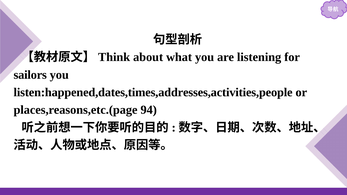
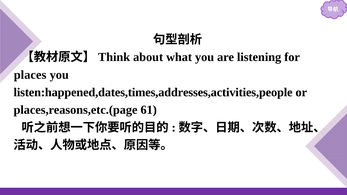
sailors: sailors -> places (30, 75)
94: 94 -> 61 (149, 110)
